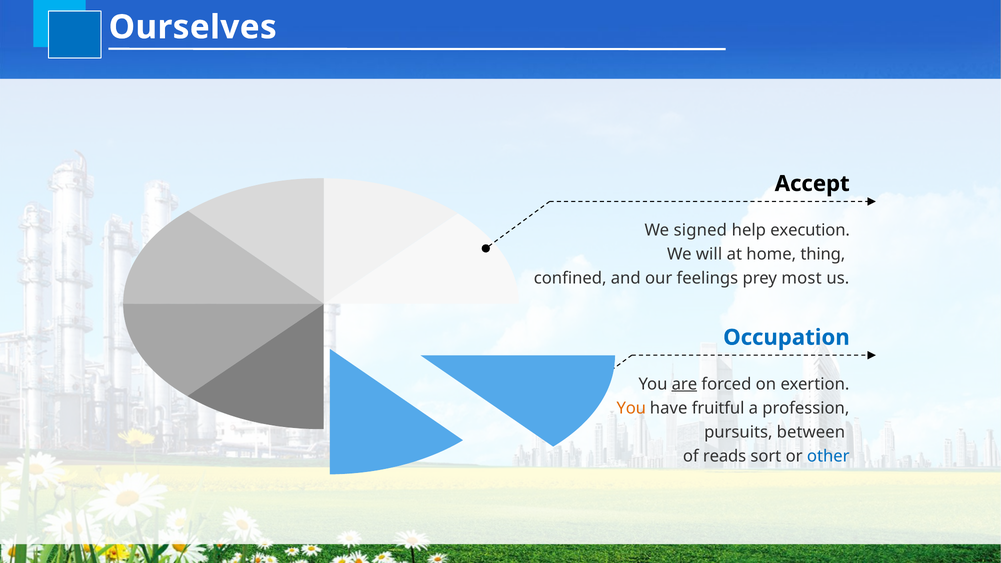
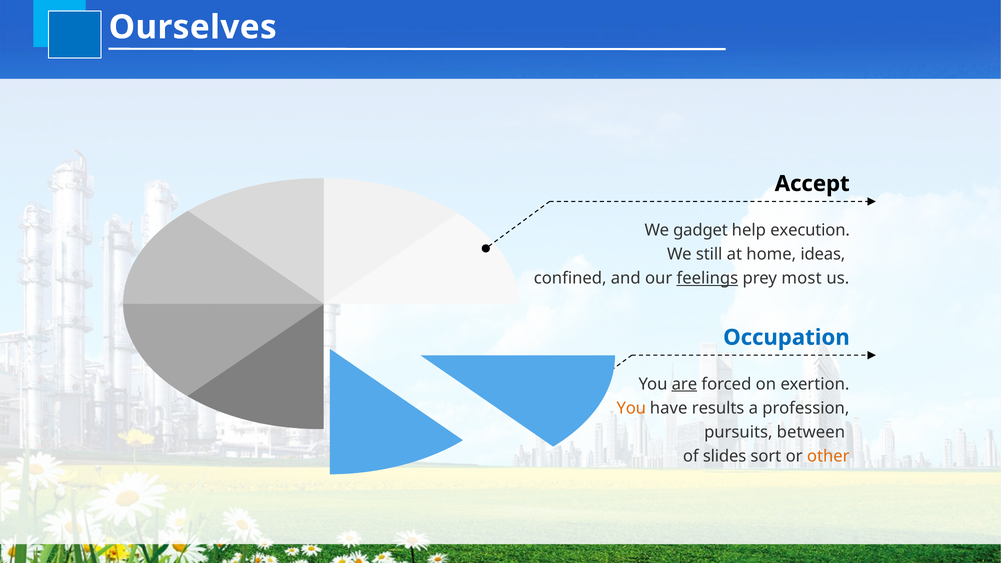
signed: signed -> gadget (700, 230)
will: will -> still (709, 254)
thing: thing -> ideas (823, 254)
feelings underline: none -> present (707, 278)
fruitful: fruitful -> results (718, 408)
reads: reads -> slides (725, 456)
other colour: blue -> orange (828, 456)
